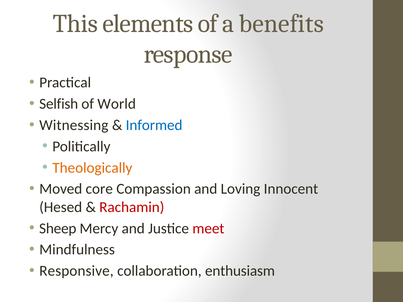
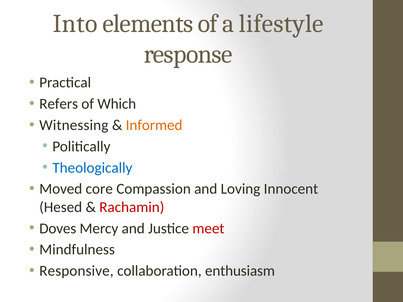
This: This -> Into (75, 24)
benefits: benefits -> lifestyle (281, 24)
Selfish: Selfish -> Refers (59, 104)
World: World -> Which (117, 104)
Informed colour: blue -> orange (154, 125)
Theologically colour: orange -> blue (92, 168)
Sheep: Sheep -> Doves (58, 229)
